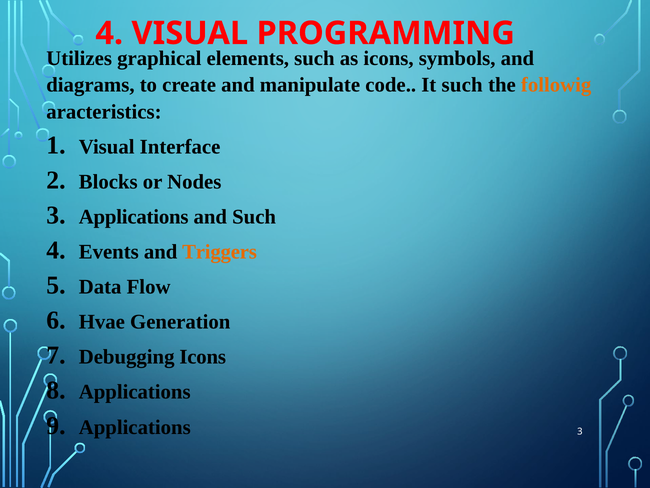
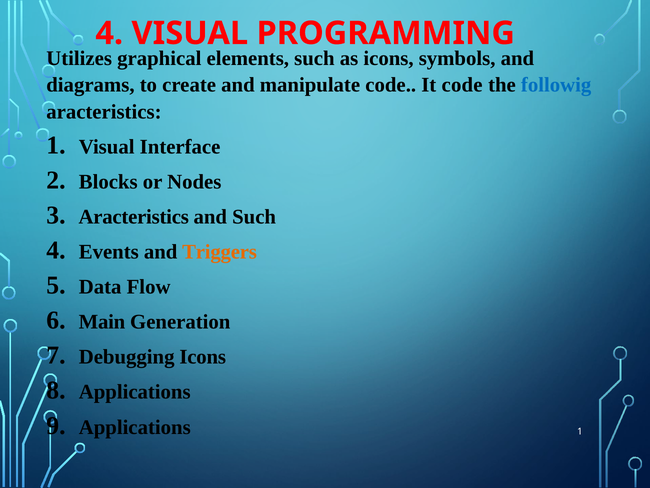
It such: such -> code (462, 85)
followig colour: orange -> blue (556, 85)
Applications: Applications -> Aracteristics (134, 217)
Hvae: Hvae -> Main (102, 322)
Applications 3: 3 -> 1 (580, 431)
